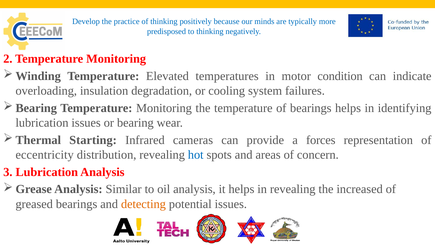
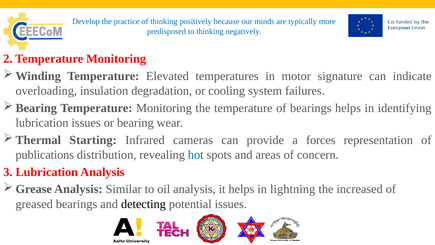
condition: condition -> signature (340, 76)
eccentricity: eccentricity -> publications (45, 155)
in revealing: revealing -> lightning (293, 189)
detecting colour: orange -> black (143, 204)
